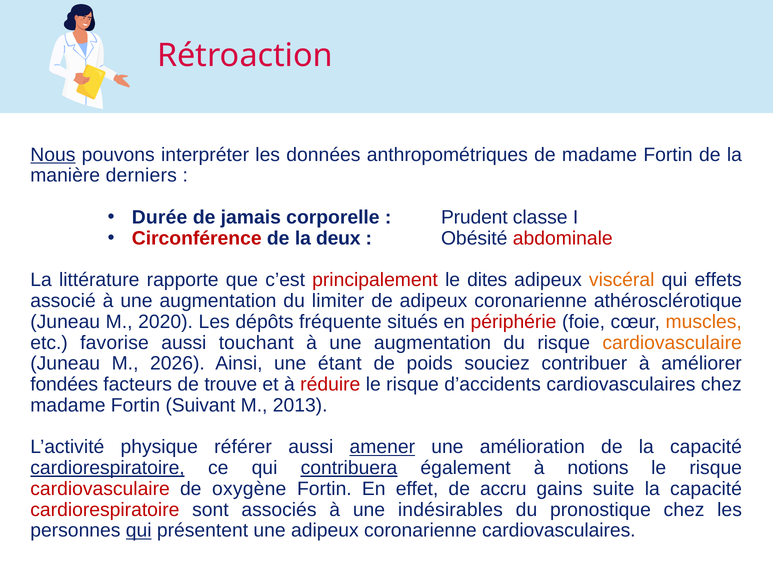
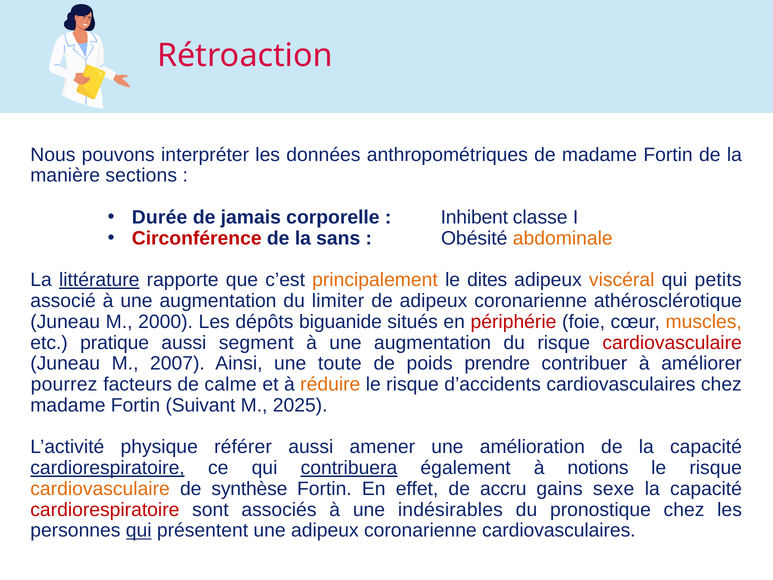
Nous underline: present -> none (53, 155)
derniers: derniers -> sections (141, 176)
Prudent: Prudent -> Inhibent (474, 217)
deux: deux -> sans (338, 238)
abdominale colour: red -> orange (563, 238)
littérature underline: none -> present (99, 280)
principalement colour: red -> orange (375, 280)
effets: effets -> petits (718, 280)
2020: 2020 -> 2000 (166, 322)
fréquente: fréquente -> biguanide (340, 322)
favorise: favorise -> pratique (115, 342)
touchant: touchant -> segment (256, 342)
cardiovasculaire colour: orange -> red (672, 342)
2026: 2026 -> 2007 (177, 363)
étant: étant -> toute (340, 363)
souciez: souciez -> prendre (497, 363)
fondées: fondées -> pourrez (64, 384)
trouve: trouve -> calme (231, 384)
réduire colour: red -> orange (330, 384)
2013: 2013 -> 2025 (300, 405)
amener underline: present -> none (382, 447)
cardiovasculaire colour: red -> orange (100, 489)
oxygène: oxygène -> synthèse (249, 489)
suite: suite -> sexe (614, 489)
